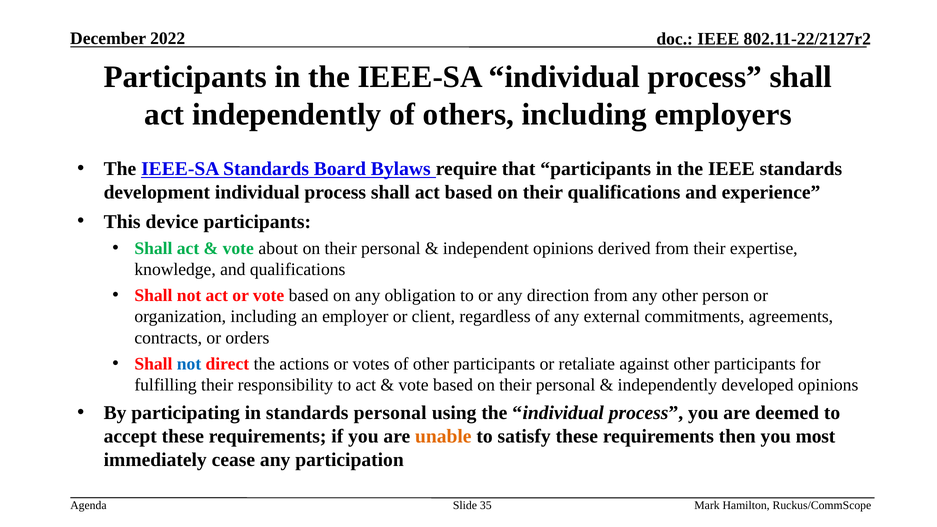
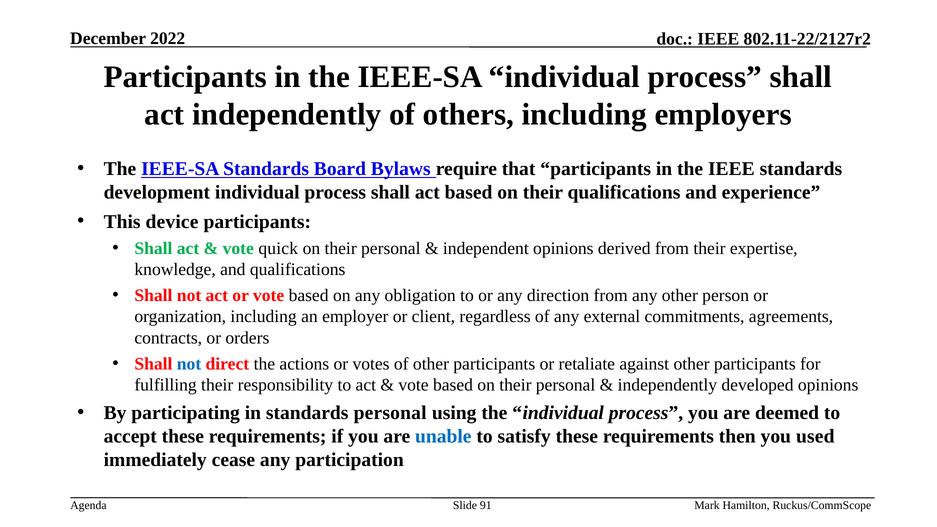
about: about -> quick (278, 249)
unable colour: orange -> blue (443, 437)
most: most -> used (815, 437)
35: 35 -> 91 (486, 505)
